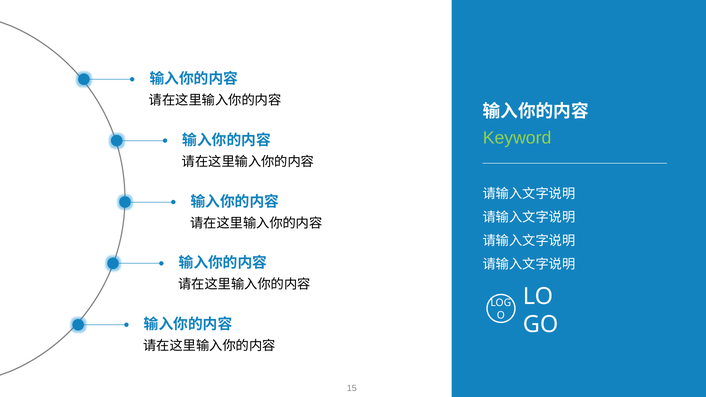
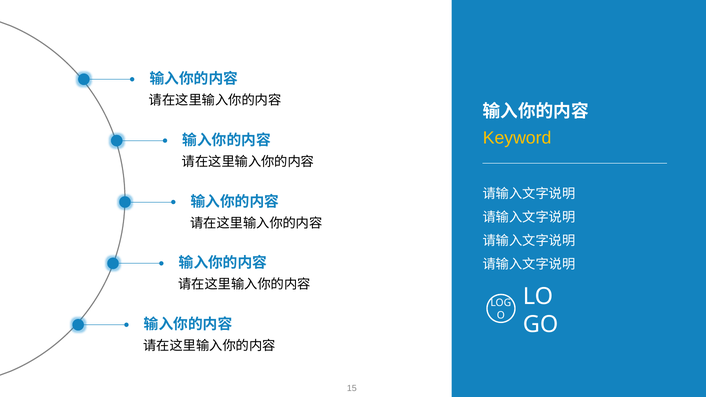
Keyword colour: light green -> yellow (517, 138)
